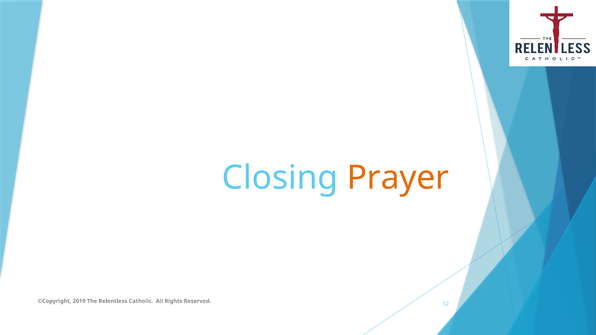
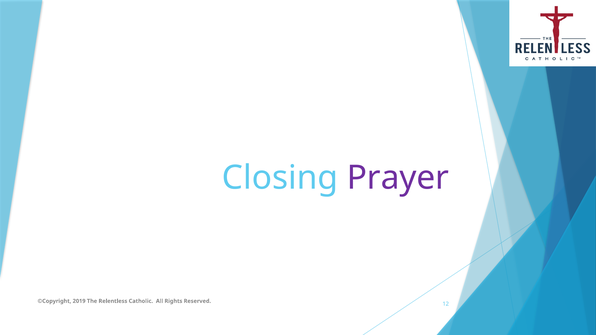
Prayer colour: orange -> purple (398, 178)
